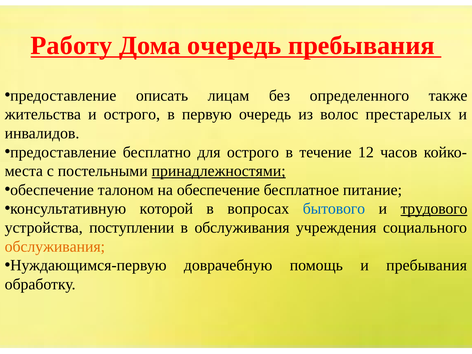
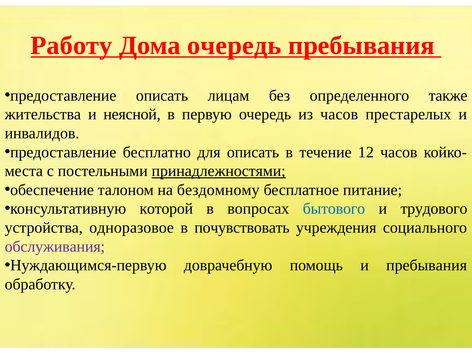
и острого: острого -> неясной (132, 114)
из волос: волос -> часов (339, 114)
для острого: острого -> описать (253, 152)
на обеспечение: обеспечение -> бездомному (218, 190)
трудового underline: present -> none (434, 209)
поступлении: поступлении -> одноразовое (132, 228)
в обслуживания: обслуживания -> почувствовать (242, 228)
обслуживания colour: orange -> purple (55, 247)
